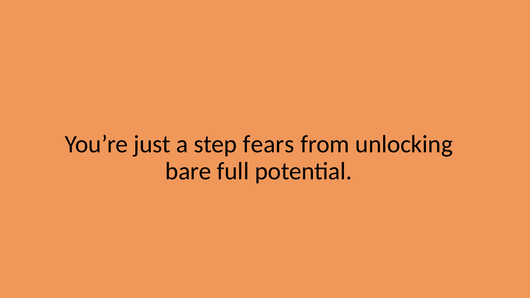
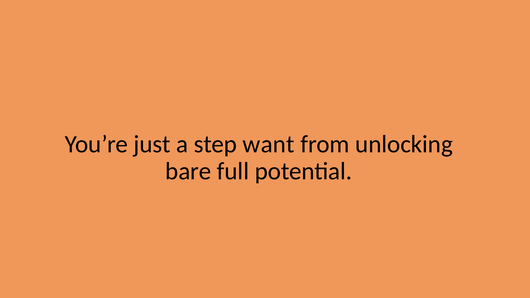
fears: fears -> want (269, 144)
